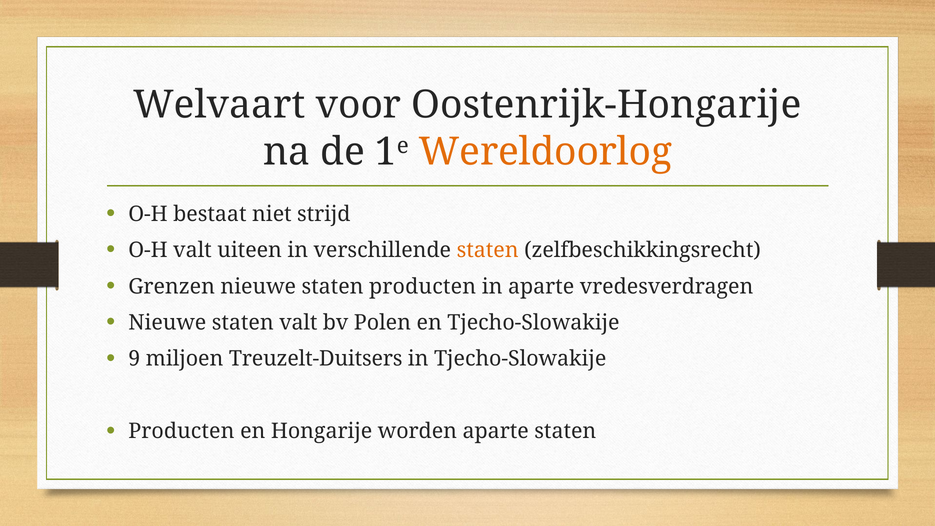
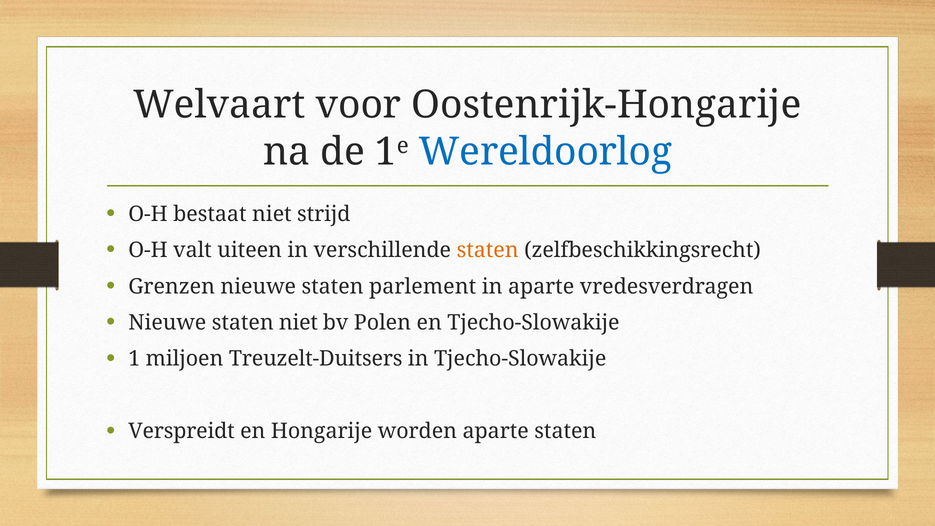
Wereldoorlog colour: orange -> blue (545, 152)
staten producten: producten -> parlement (423, 286)
staten valt: valt -> niet (298, 323)
9: 9 -> 1 (134, 359)
Producten: Producten -> Verspreidt (182, 431)
